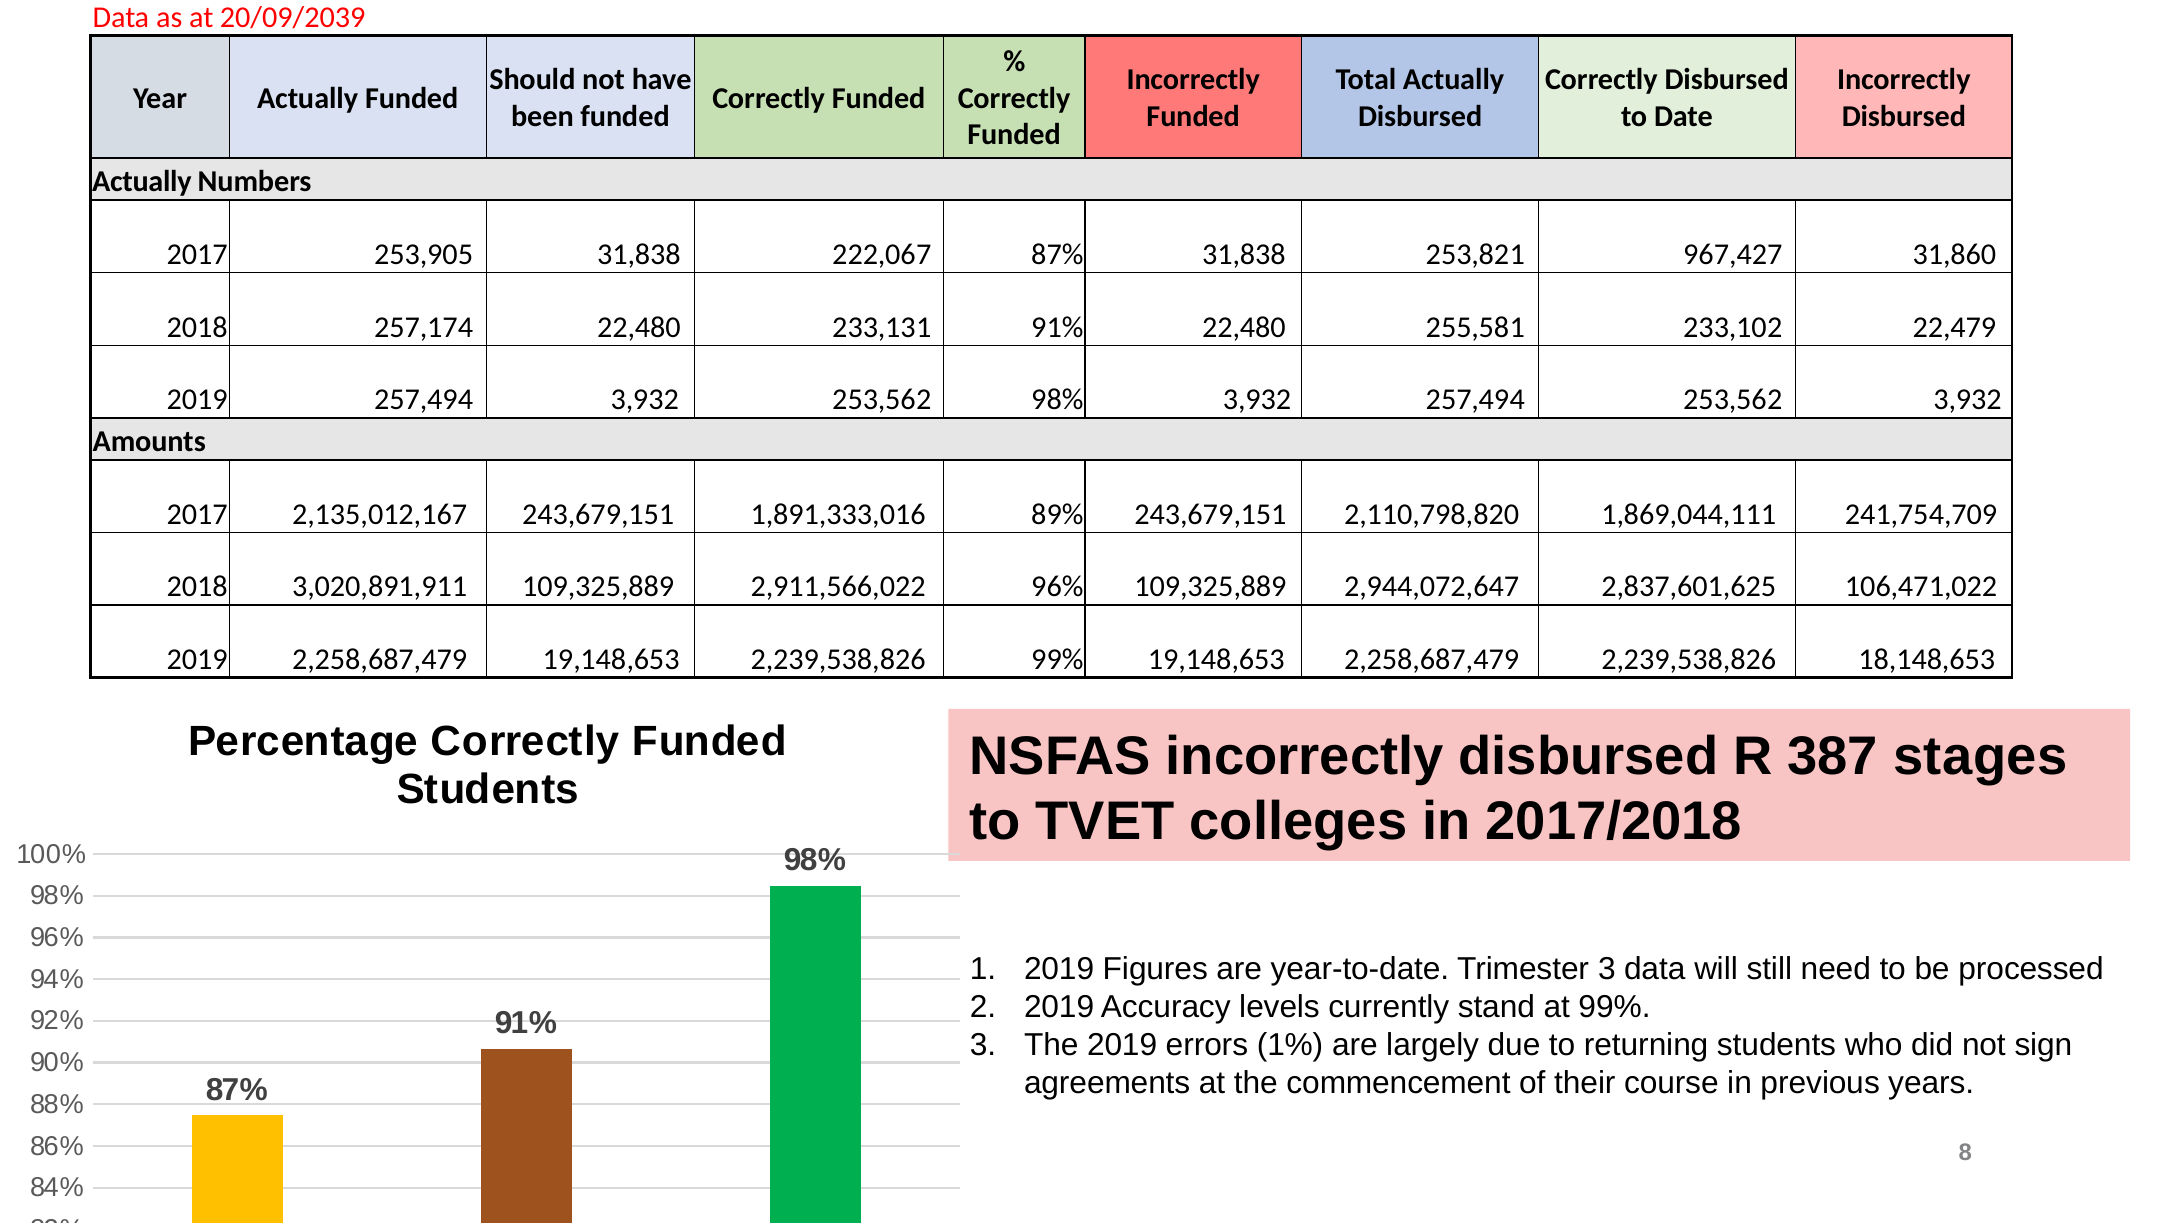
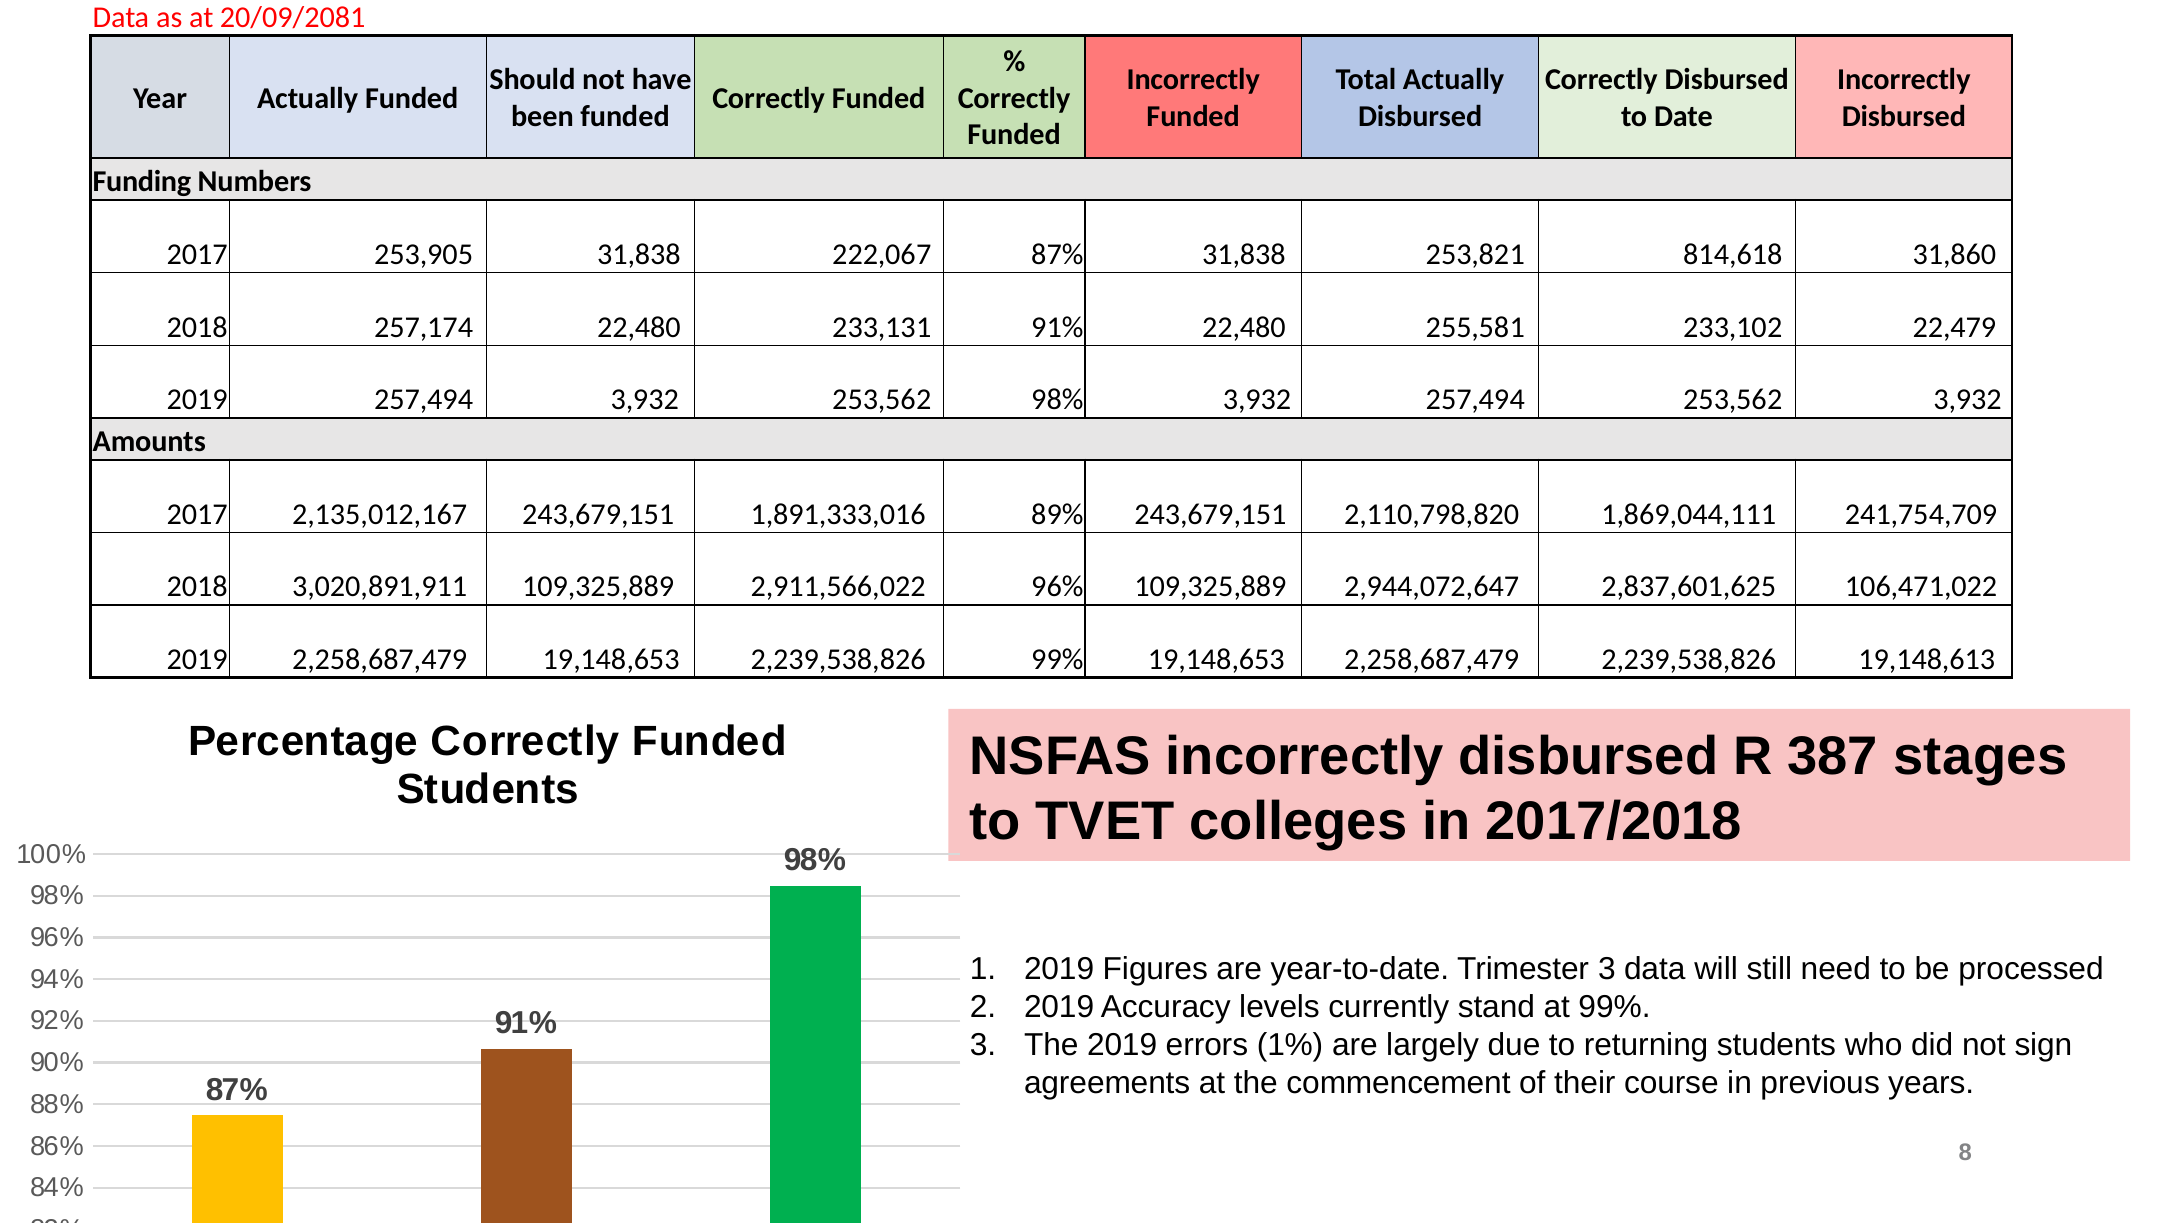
20/09/2039: 20/09/2039 -> 20/09/2081 (293, 18)
Actually: Actually -> Funding (142, 182)
967,427: 967,427 -> 814,618 (1733, 255)
18,148,653: 18,148,653 -> 19,148,613 (1927, 660)
